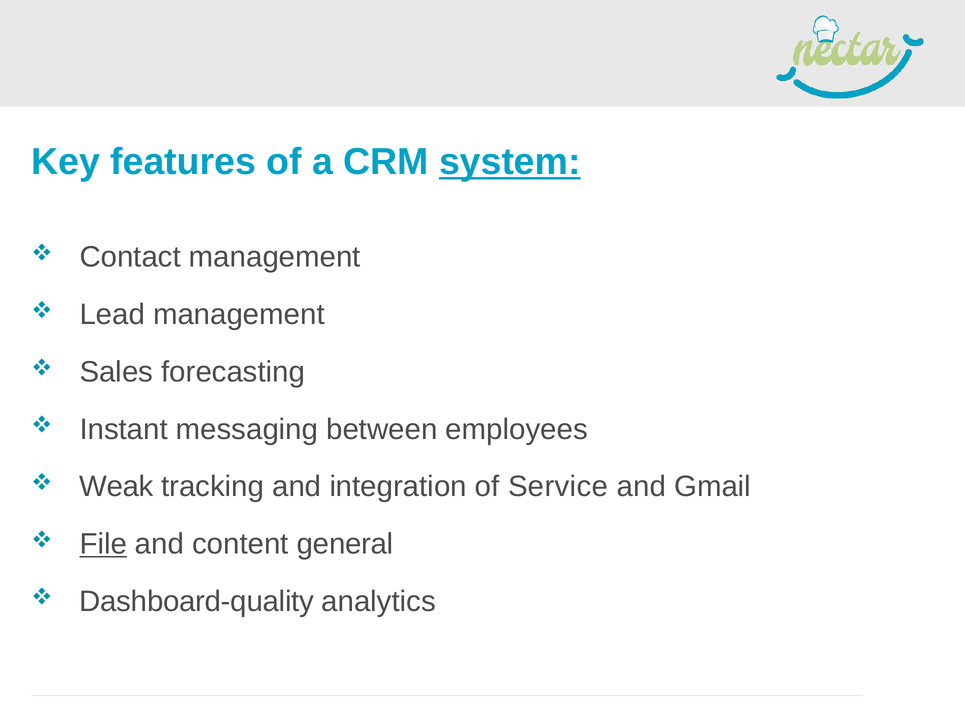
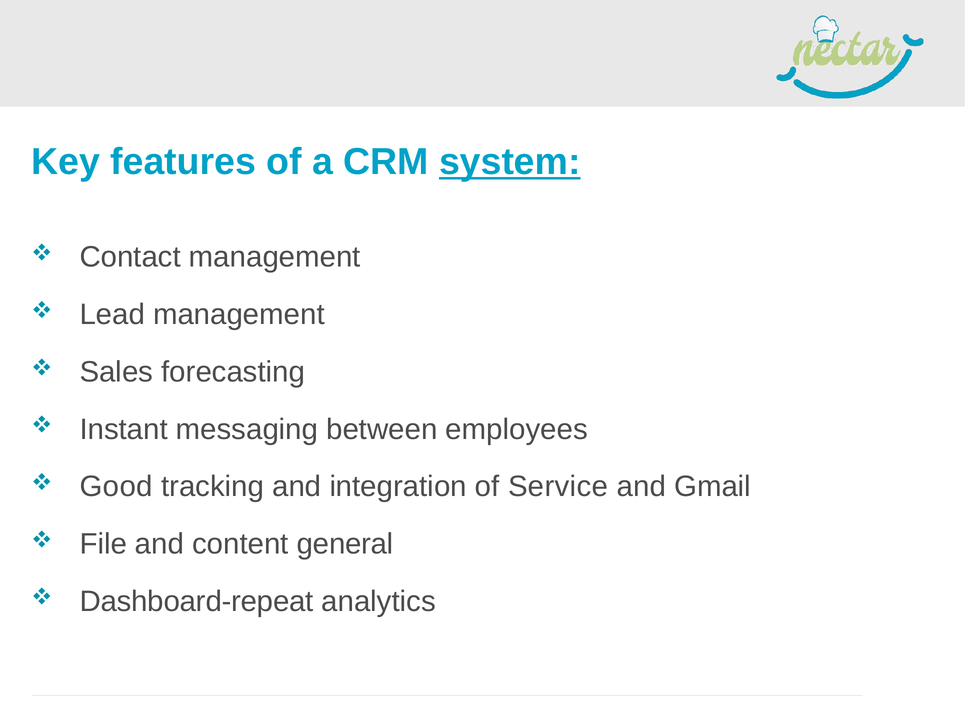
Weak: Weak -> Good (116, 486)
File underline: present -> none (103, 544)
Dashboard-quality: Dashboard-quality -> Dashboard-repeat (197, 601)
